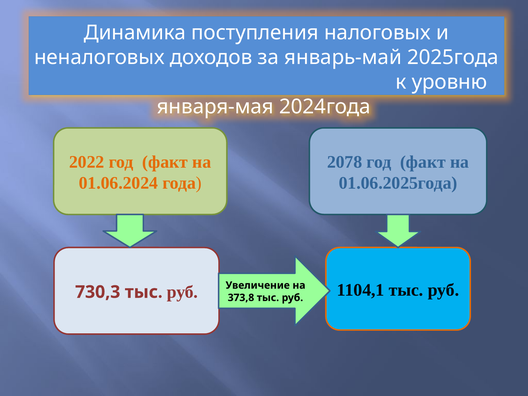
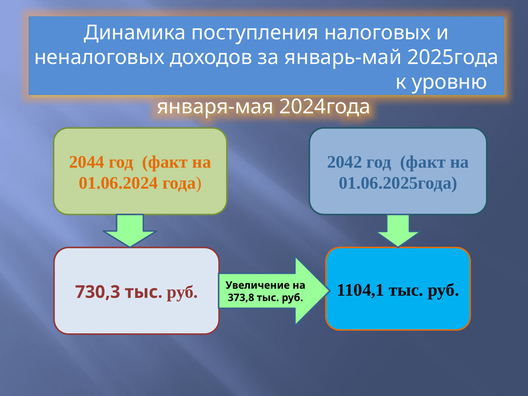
2022: 2022 -> 2044 (87, 162)
2078: 2078 -> 2042 (345, 162)
